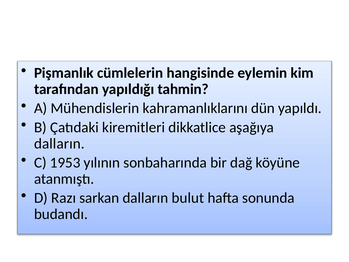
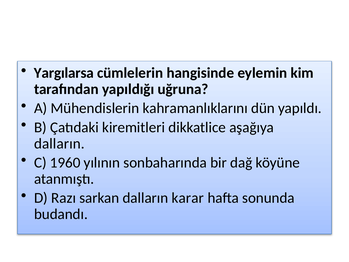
Pişmanlık: Pişmanlık -> Yargılarsa (64, 73)
tahmin: tahmin -> uğruna (183, 89)
1953: 1953 -> 1960 (65, 162)
bulut: bulut -> karar (188, 198)
